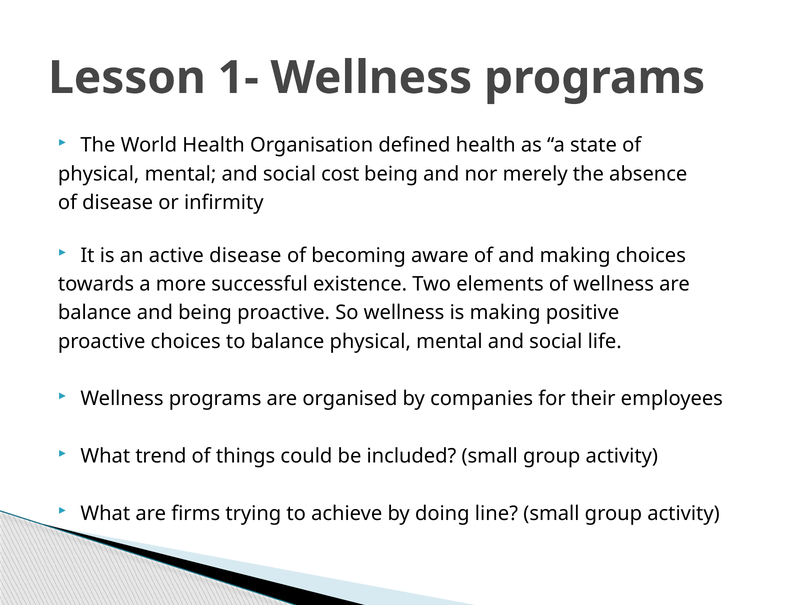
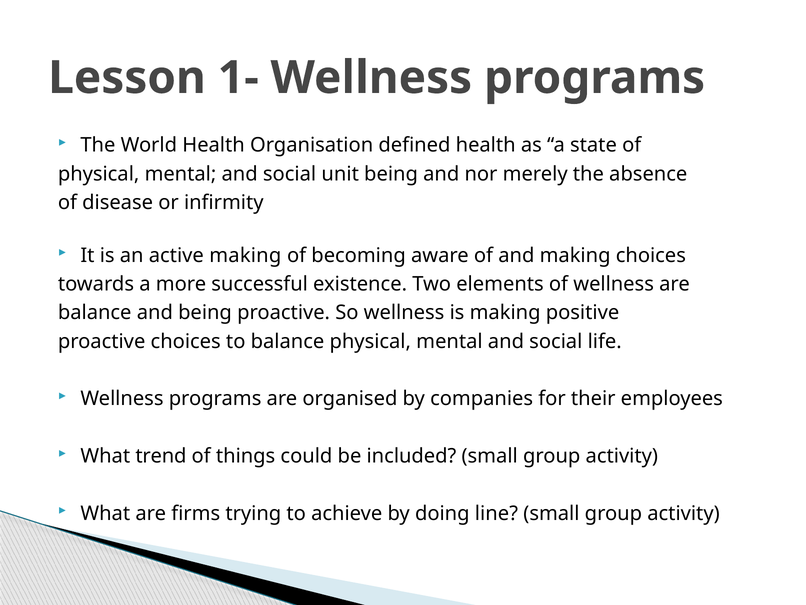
cost: cost -> unit (340, 174)
active disease: disease -> making (245, 255)
